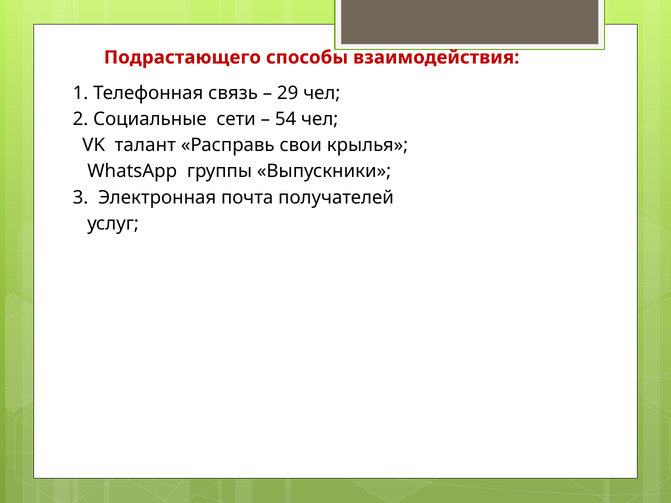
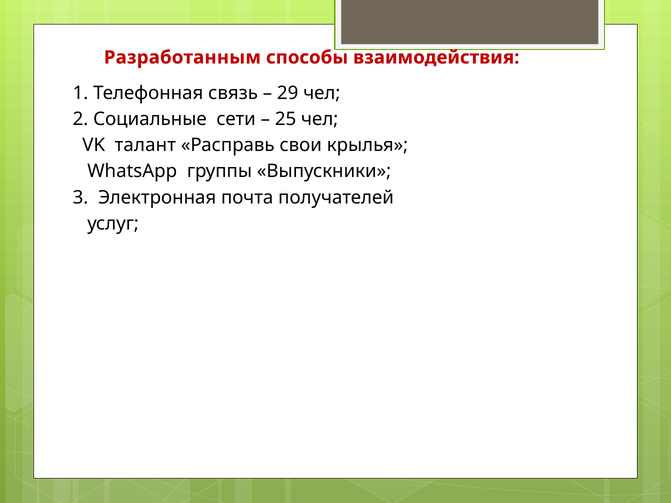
Подрастающего: Подрастающего -> Разработанным (182, 57)
54: 54 -> 25 (286, 119)
